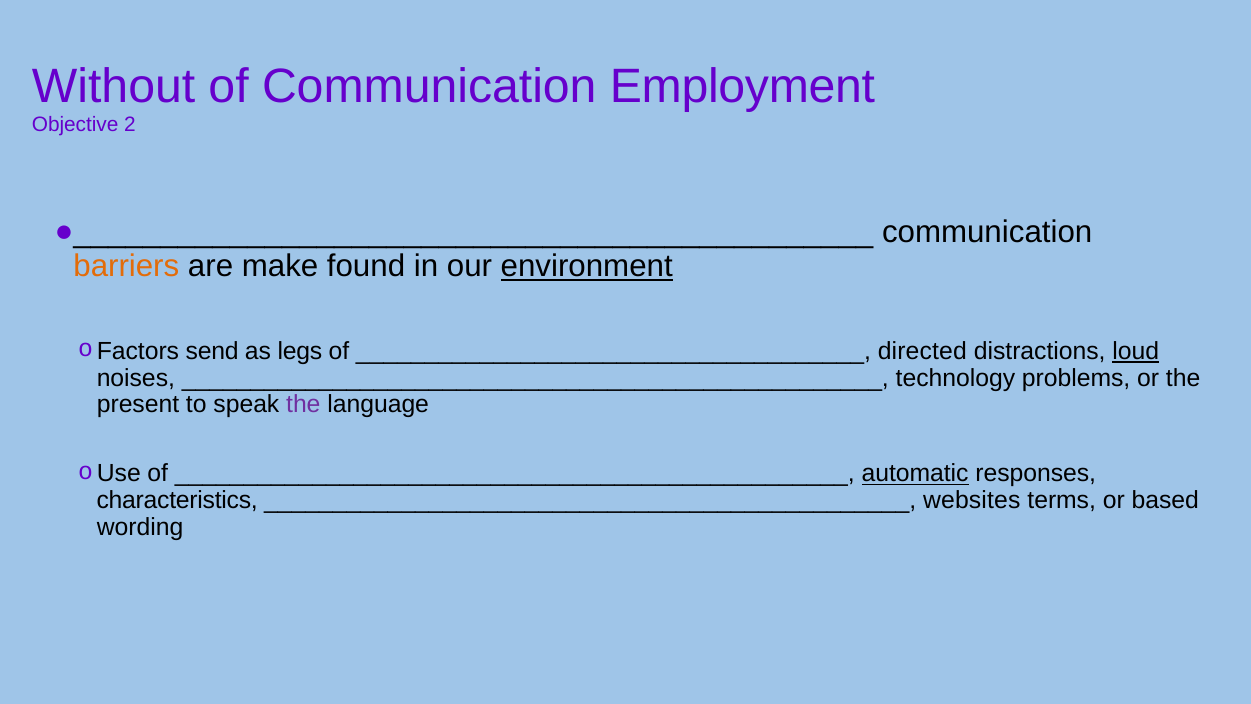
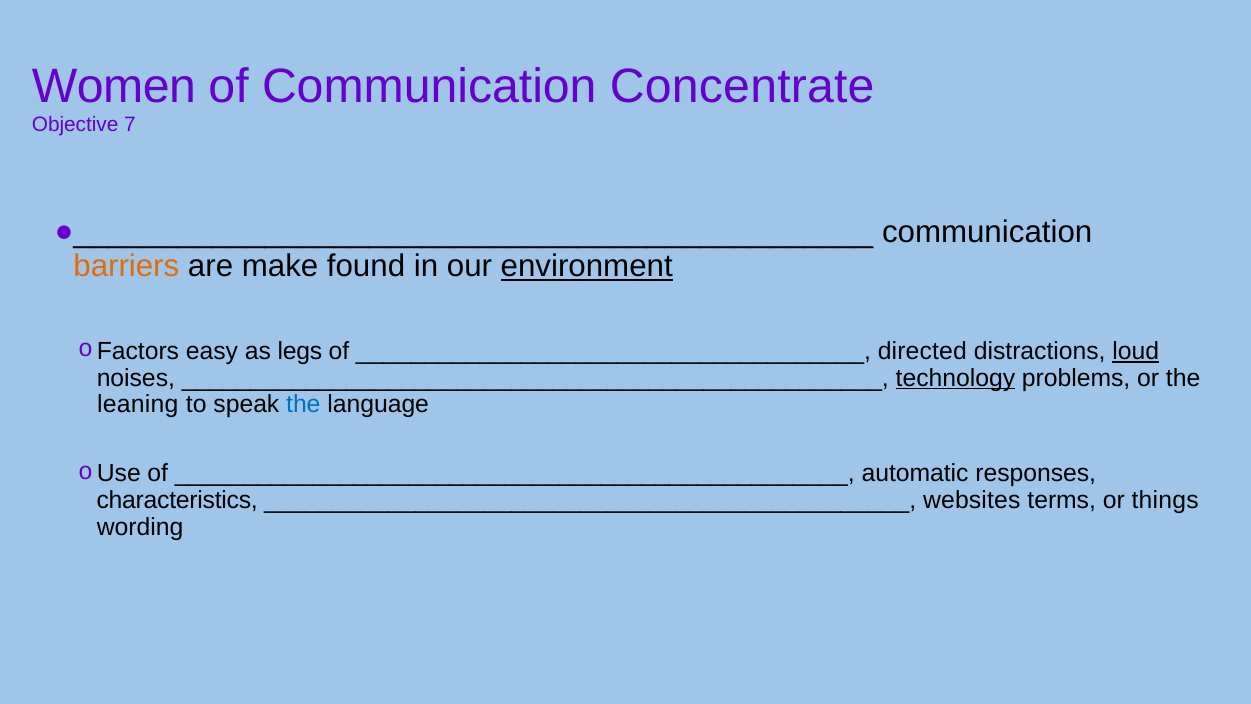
Without: Without -> Women (114, 87)
Employment: Employment -> Concentrate (742, 87)
2: 2 -> 7 (130, 124)
send: send -> easy (212, 351)
technology underline: none -> present (955, 378)
present: present -> leaning (138, 405)
the colour: purple -> blue (303, 405)
automatic underline: present -> none (915, 474)
based: based -> things (1165, 500)
